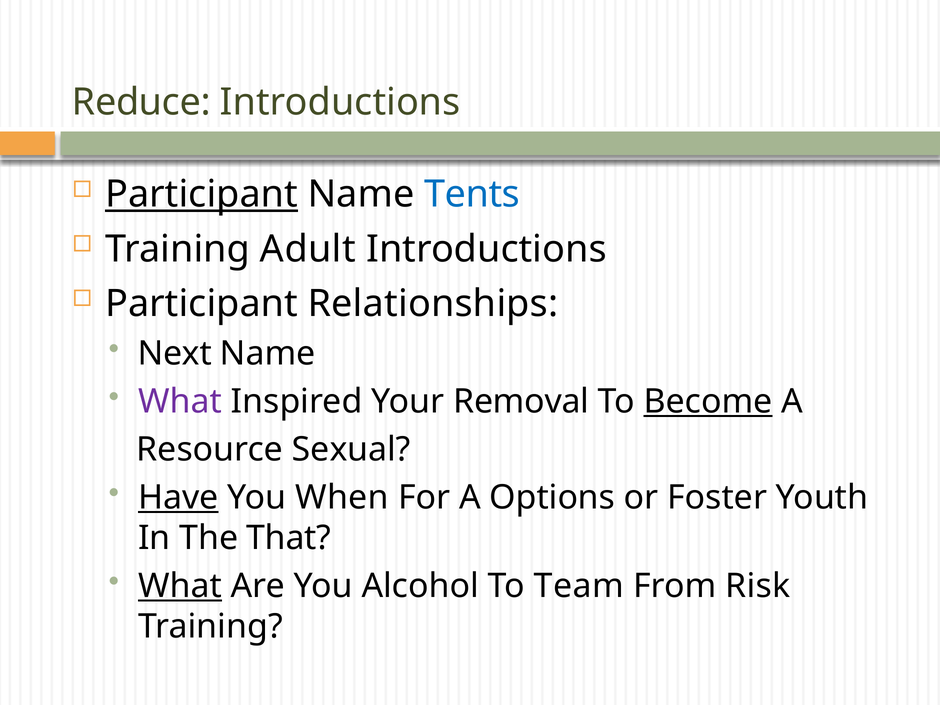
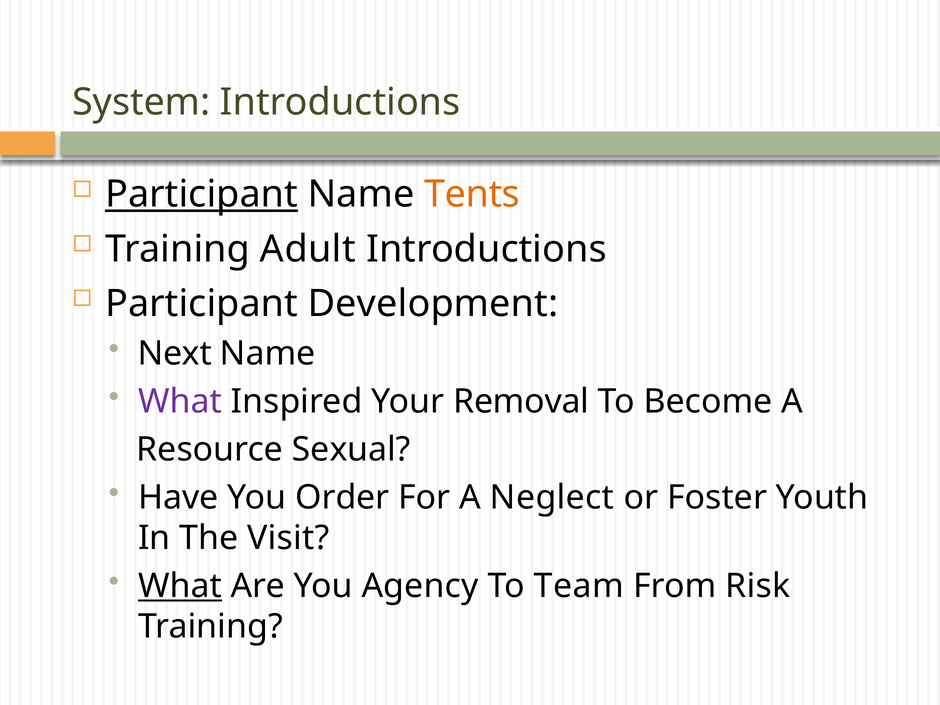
Reduce: Reduce -> System (141, 102)
Tents colour: blue -> orange (472, 194)
Relationships: Relationships -> Development (433, 304)
Become underline: present -> none (708, 402)
Have underline: present -> none (178, 497)
When: When -> Order (342, 497)
Options: Options -> Neglect (552, 497)
That: That -> Visit (288, 538)
Alcohol: Alcohol -> Agency (420, 586)
